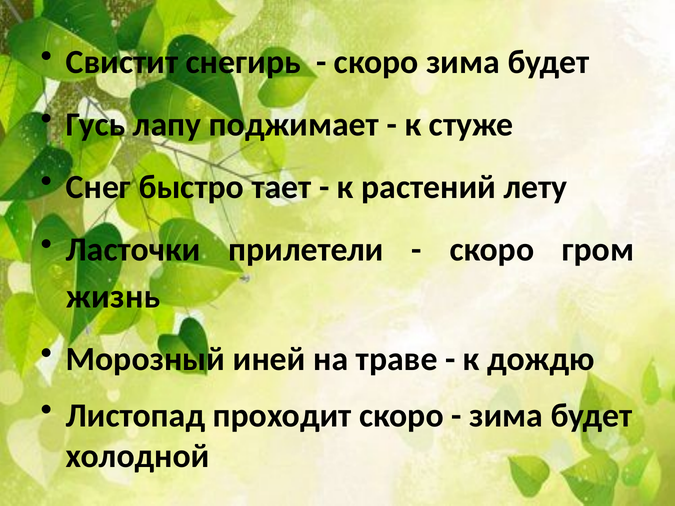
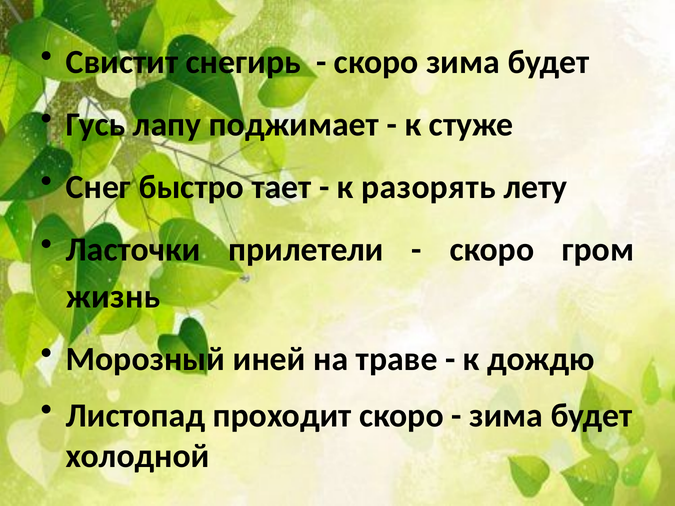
растений: растений -> разорять (429, 187)
